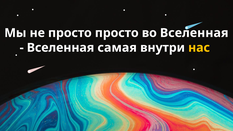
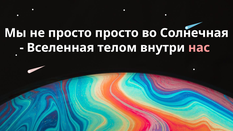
во Вселенная: Вселенная -> Солнечная (194, 33)
самая: самая -> телом (117, 48)
нас colour: yellow -> pink (199, 48)
